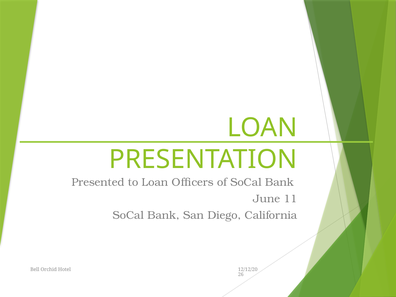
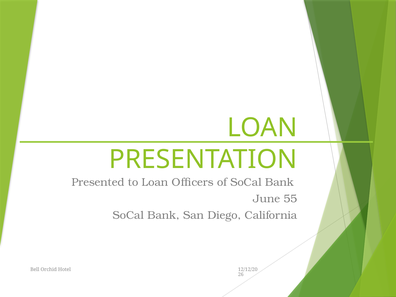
11: 11 -> 55 (290, 199)
